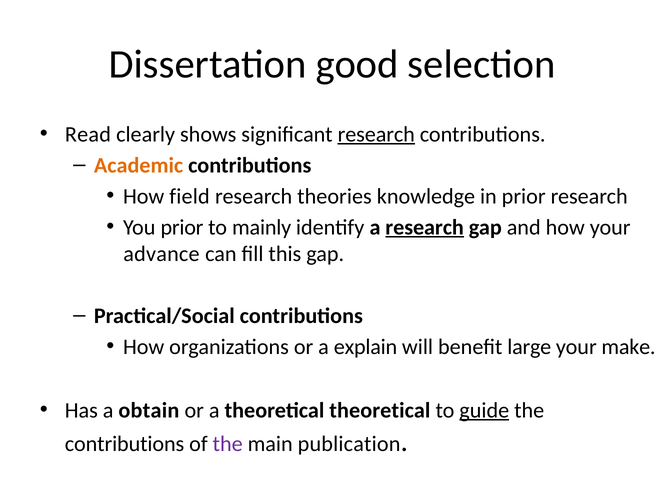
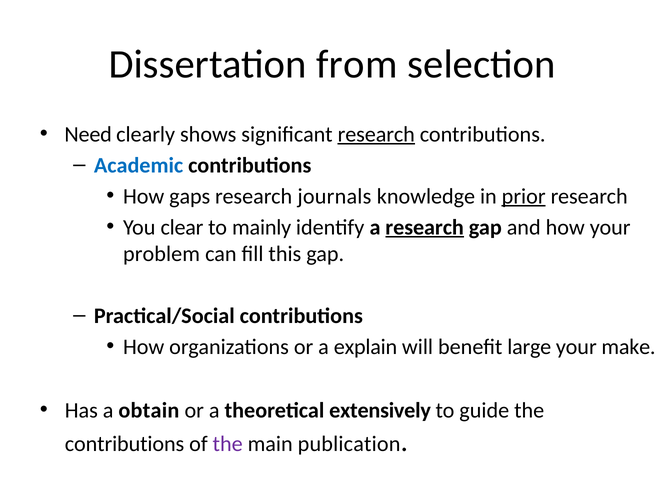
good: good -> from (357, 64)
Read: Read -> Need (88, 135)
Academic colour: orange -> blue (139, 166)
field: field -> gaps (190, 197)
theories: theories -> journals (334, 197)
prior underline: none -> present (524, 197)
You prior: prior -> clear (182, 228)
advance: advance -> problem (162, 254)
theoretical theoretical: theoretical -> extensively (380, 411)
guide underline: present -> none (484, 411)
